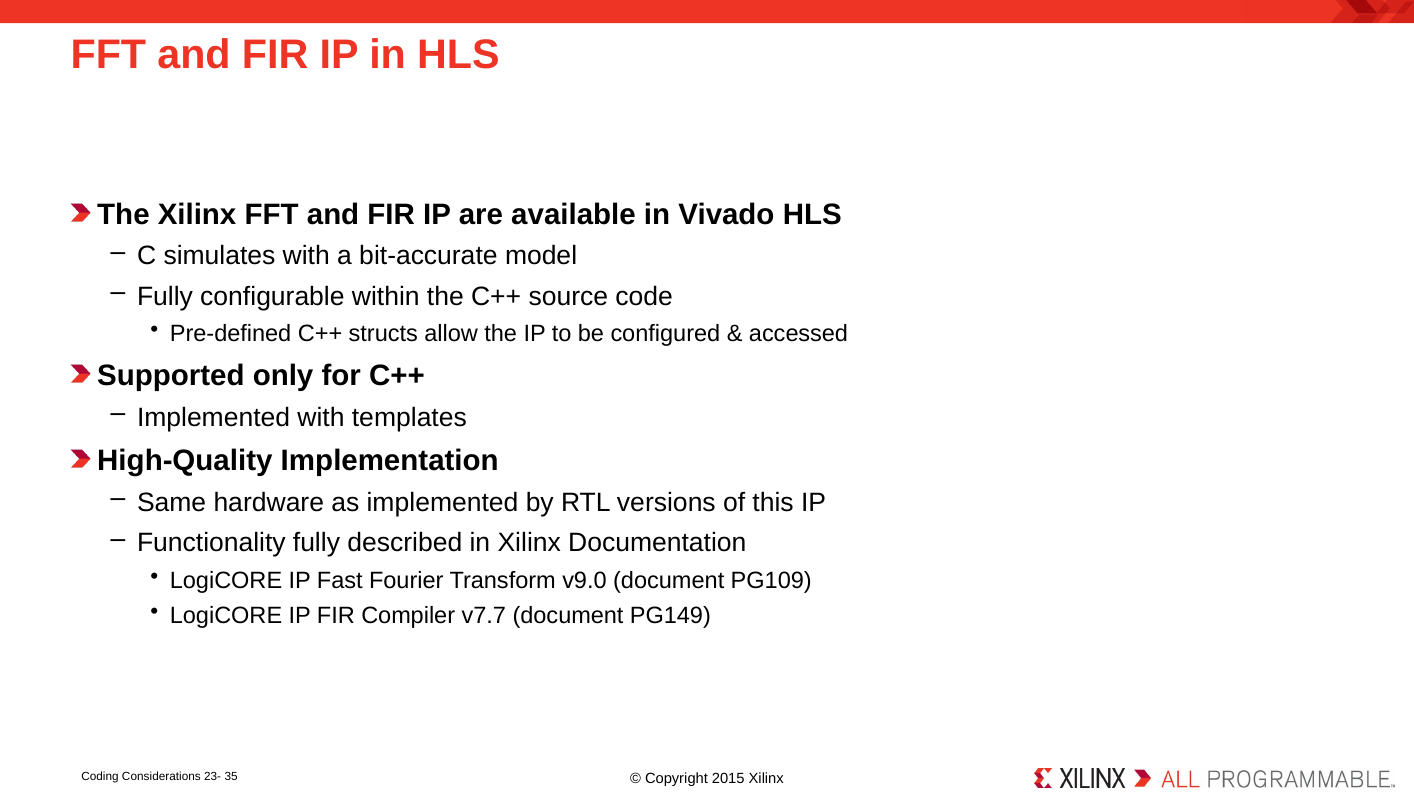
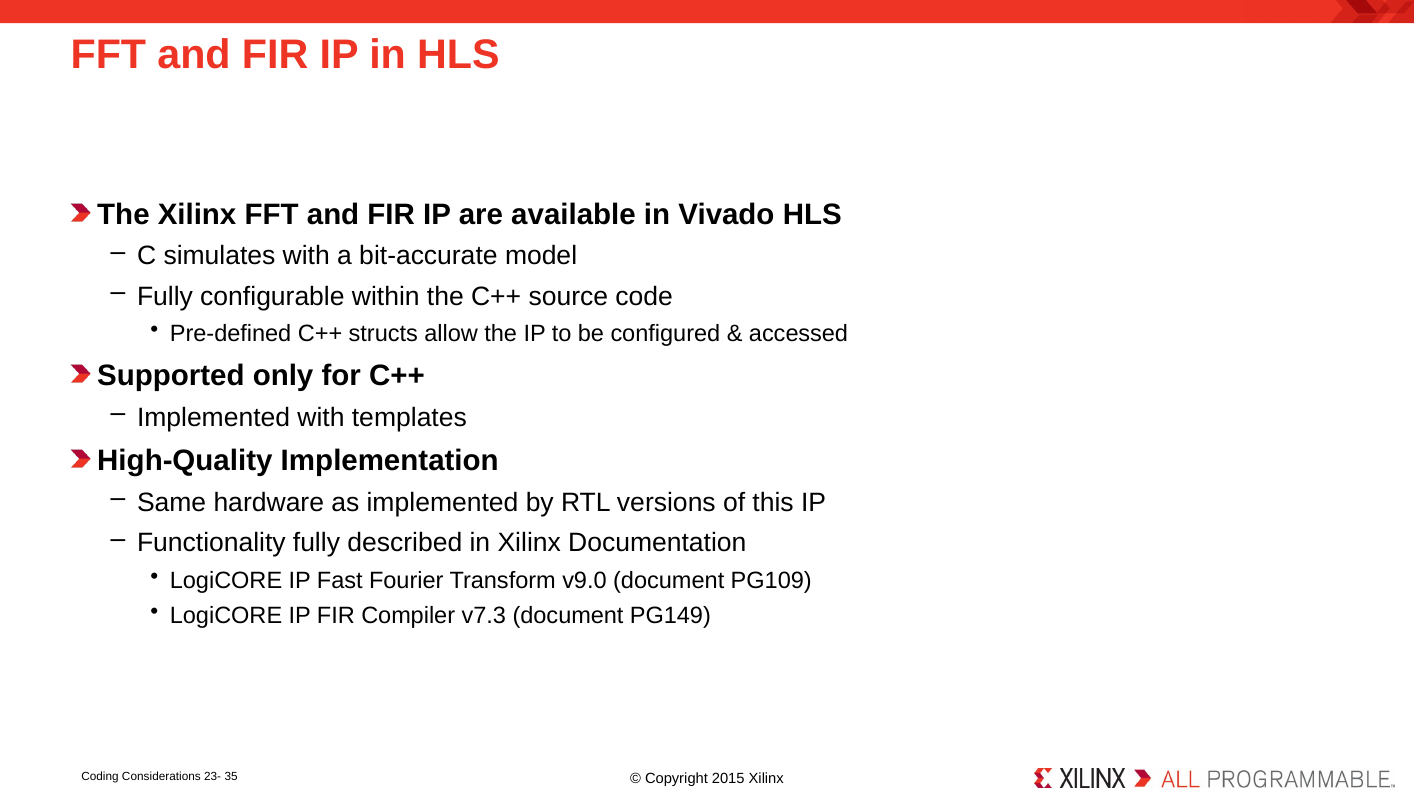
v7.7: v7.7 -> v7.3 (484, 616)
